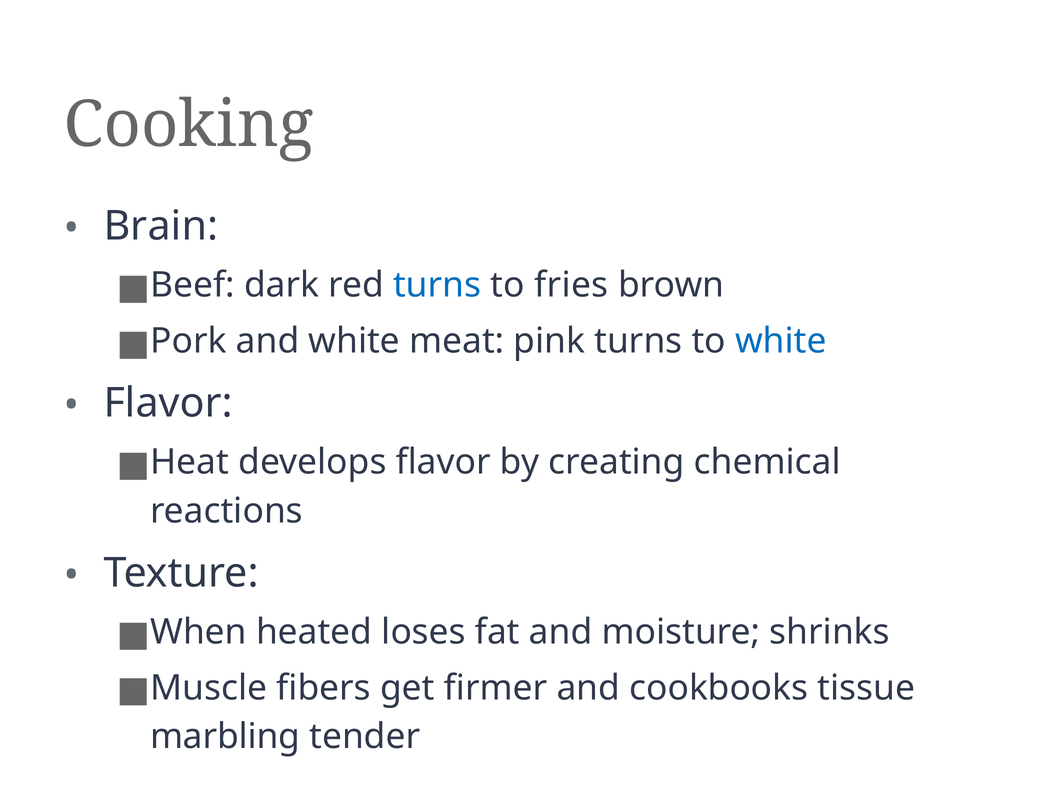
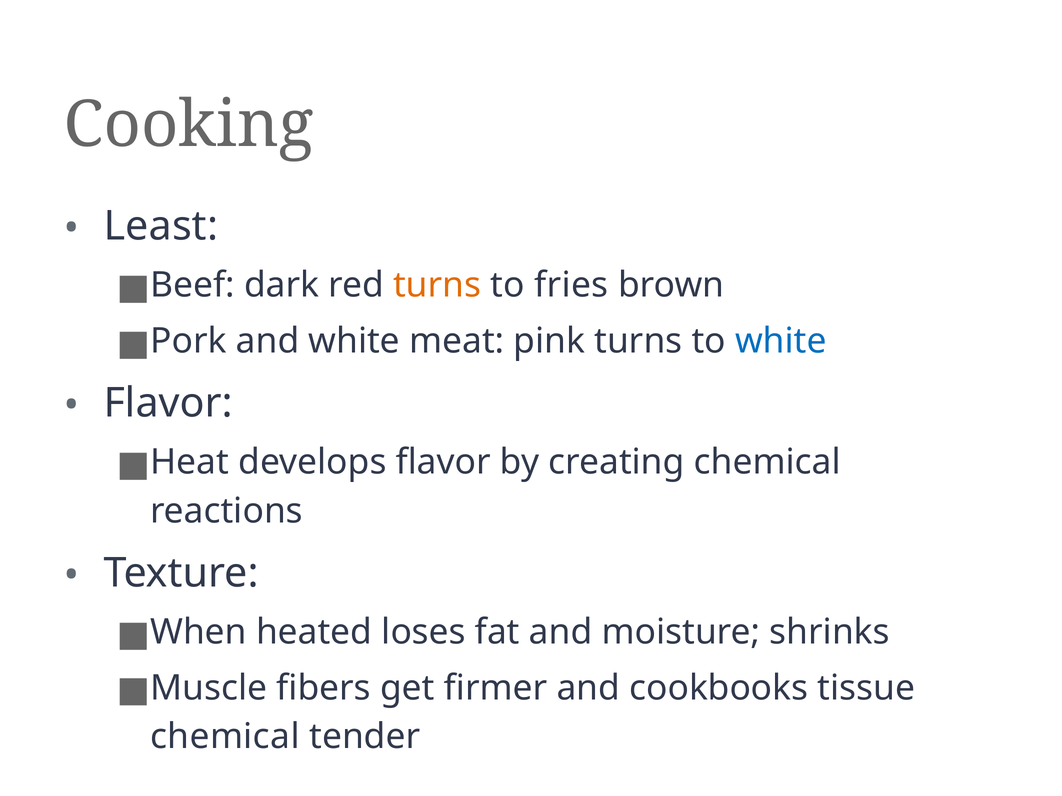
Brain: Brain -> Least (161, 226)
turns colour: blue -> orange (437, 285)
marbling: marbling -> chemical (225, 737)
